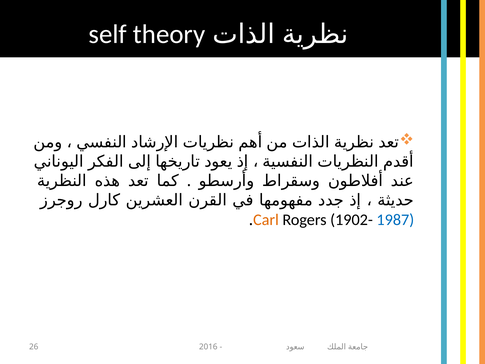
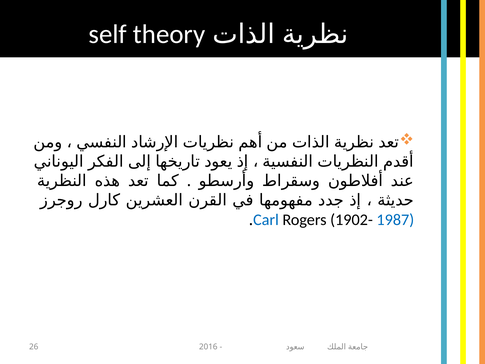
Carl colour: orange -> blue (266, 220)
